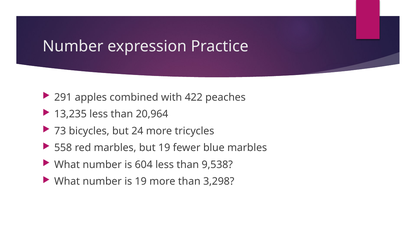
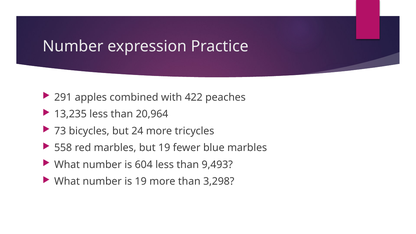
9,538: 9,538 -> 9,493 (217, 165)
